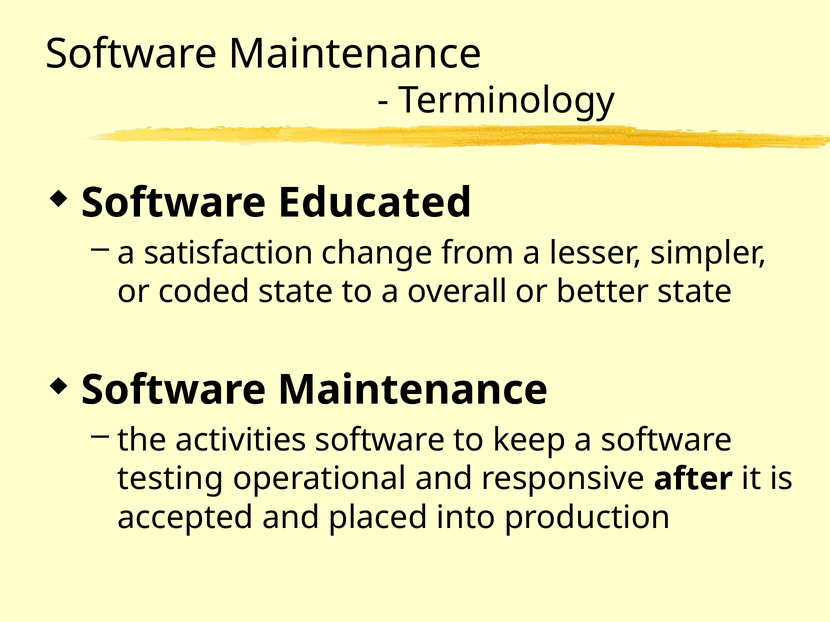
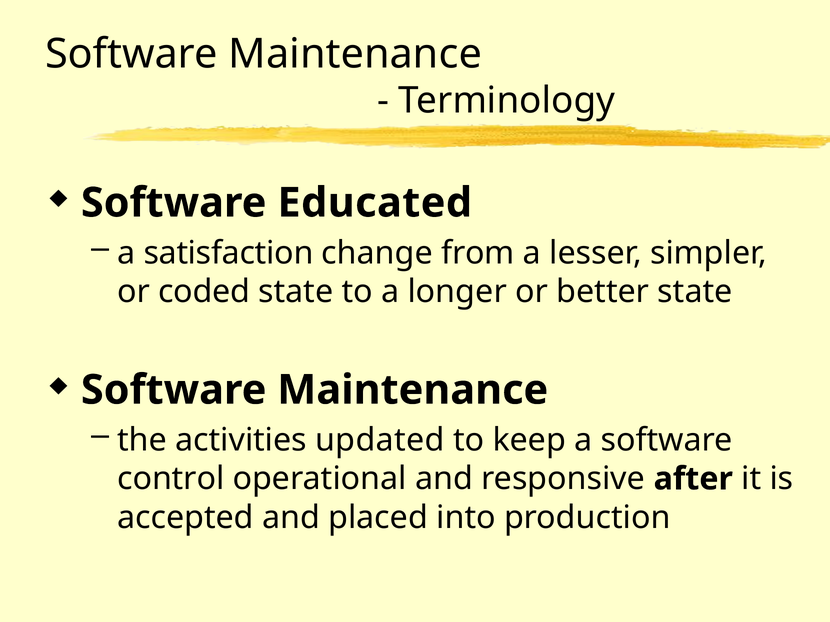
overall: overall -> longer (457, 292)
activities software: software -> updated (380, 440)
testing: testing -> control (171, 479)
